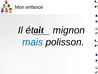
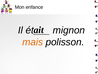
mais colour: blue -> orange (33, 42)
